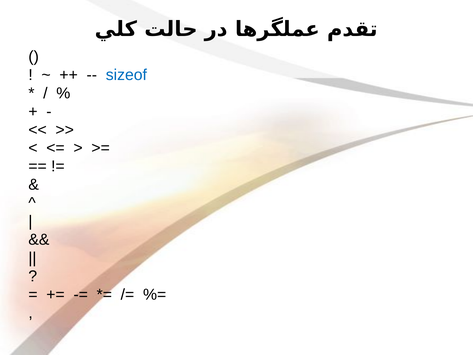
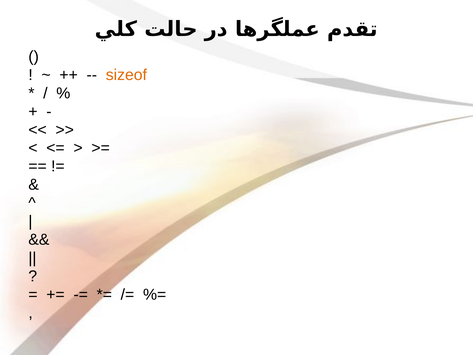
sizeof colour: blue -> orange (126, 75)
